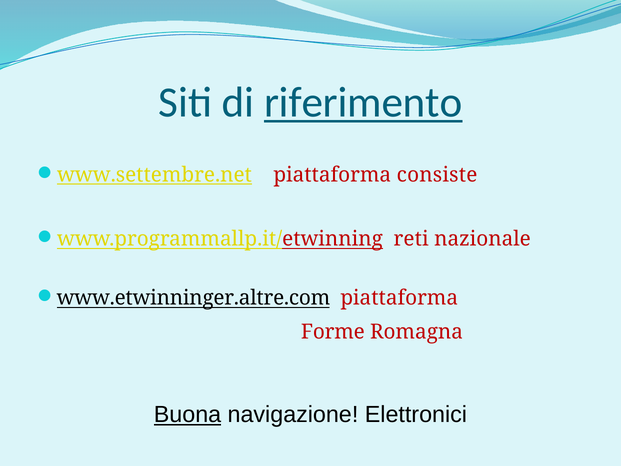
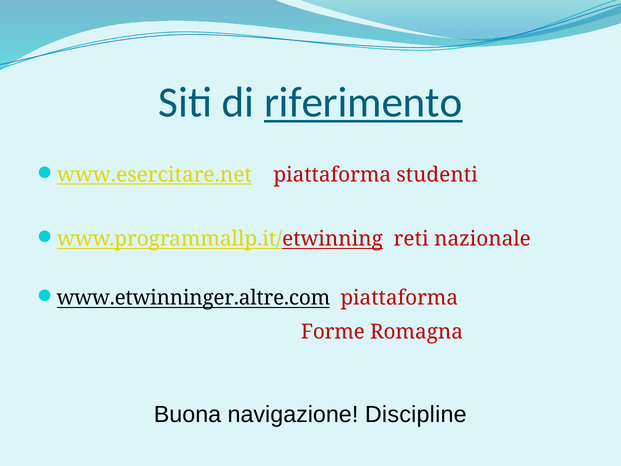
www.settembre.net: www.settembre.net -> www.esercitare.net (154, 175)
consiste: consiste -> studenti (437, 175)
Buona underline: present -> none (188, 414)
Elettronici: Elettronici -> Discipline (416, 414)
